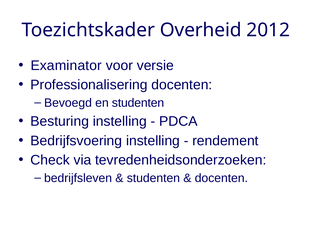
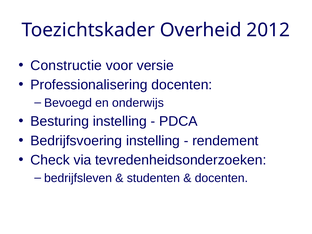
Examinator: Examinator -> Constructie (66, 65)
en studenten: studenten -> onderwijs (138, 103)
